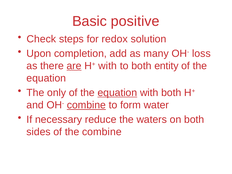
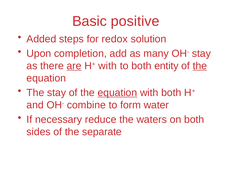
Check: Check -> Added (41, 39)
OH- loss: loss -> stay (201, 53)
the underline: none -> present (200, 66)
The only: only -> stay (57, 93)
combine underline: present -> none (86, 105)
the combine: combine -> separate (102, 132)
